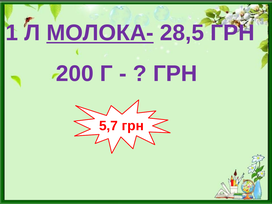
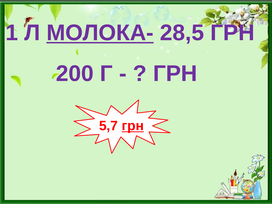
грн underline: none -> present (133, 126)
